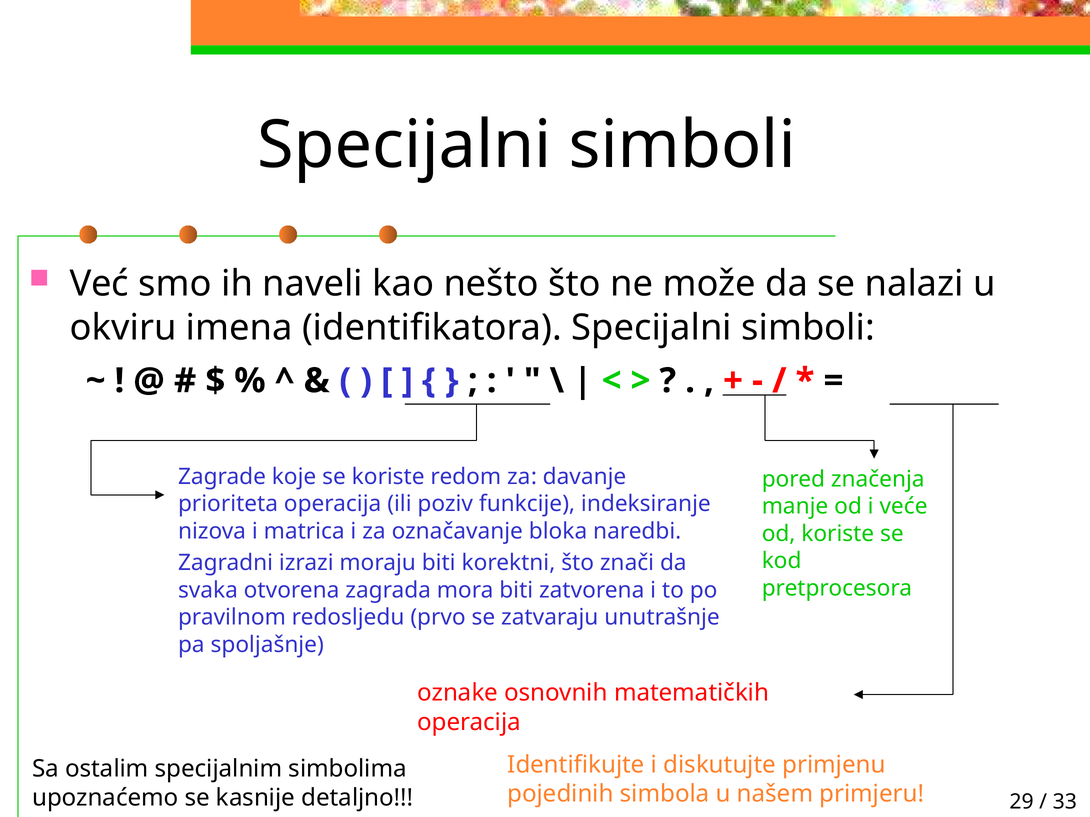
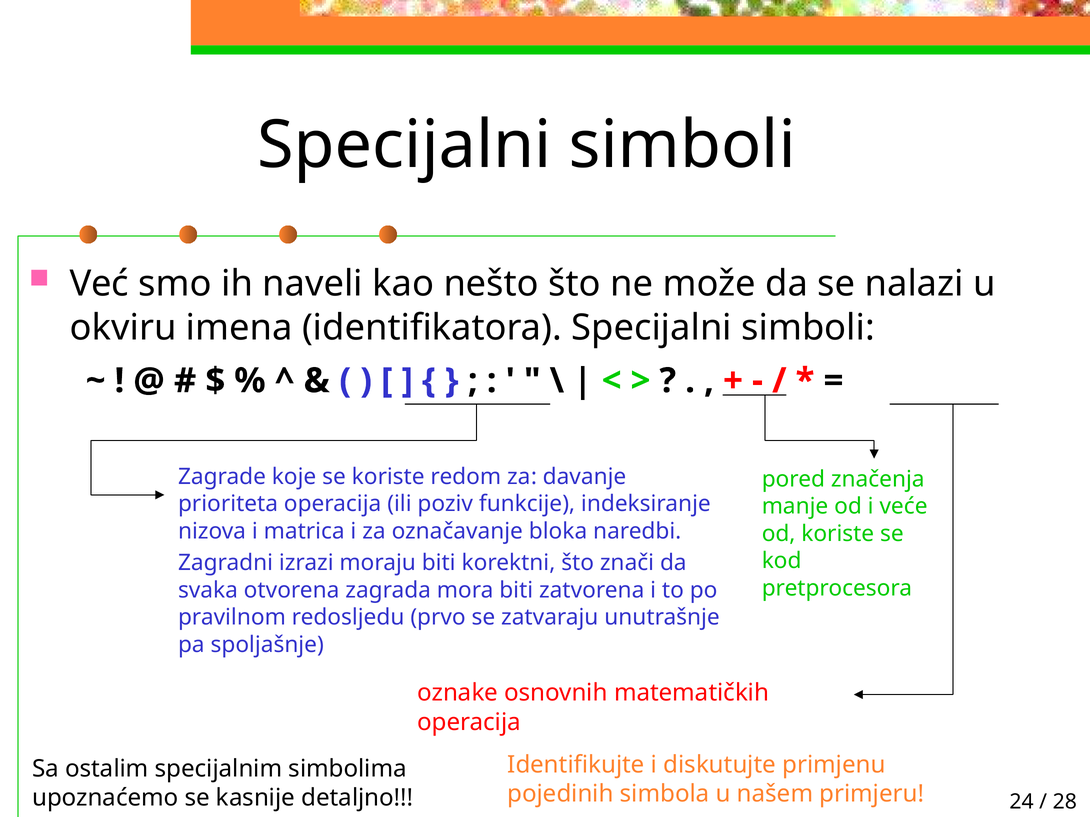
29: 29 -> 24 (1022, 802)
33: 33 -> 28 (1065, 802)
